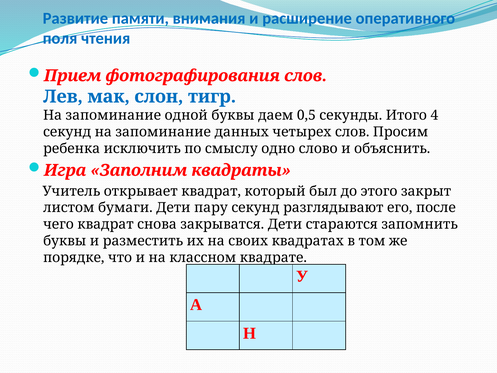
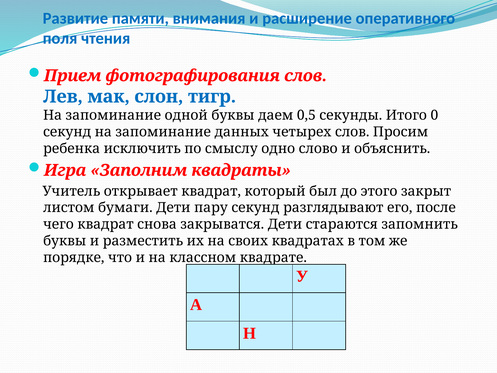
4: 4 -> 0 (434, 115)
